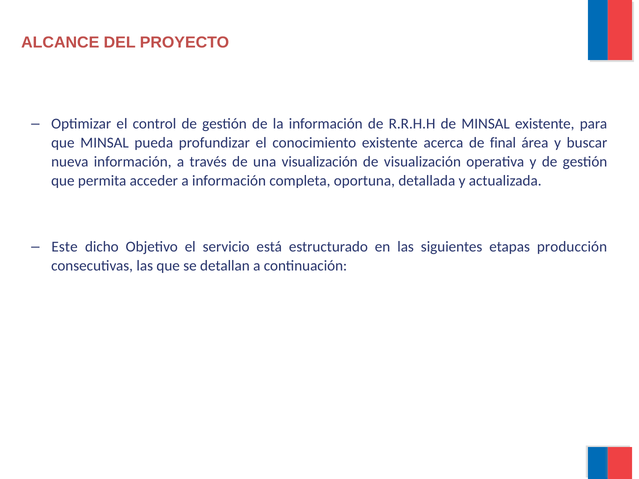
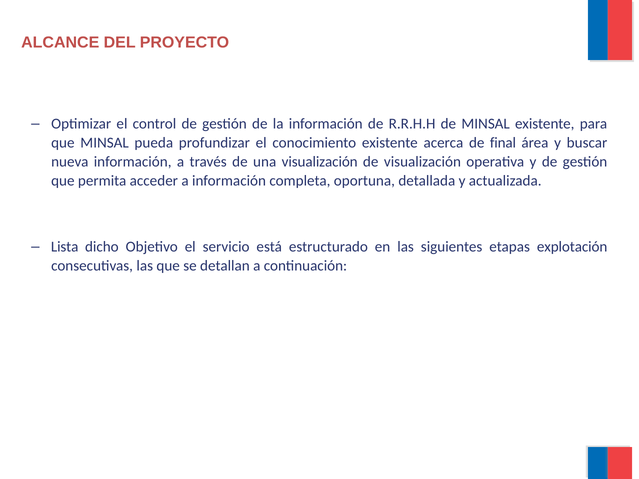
Este: Este -> Lista (65, 247)
producción: producción -> explotación (572, 247)
